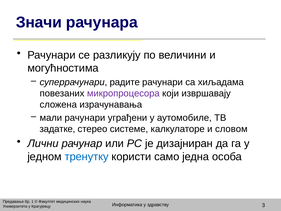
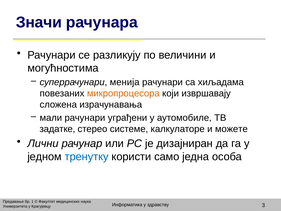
радите: радите -> менија (125, 82)
микропроцесора colour: purple -> orange (123, 93)
словом: словом -> можете (231, 129)
